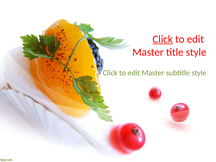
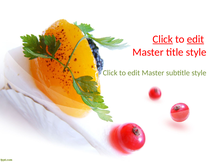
edit underline: none -> present (195, 39)
